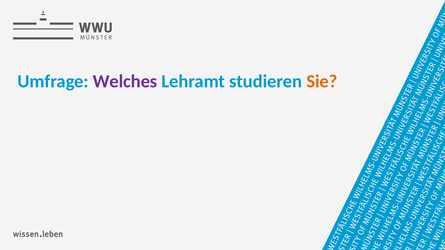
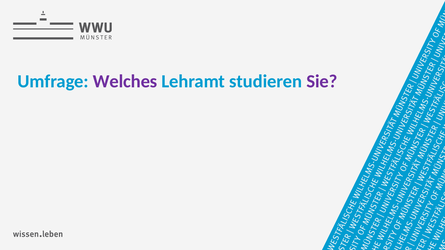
Sie colour: orange -> purple (322, 82)
